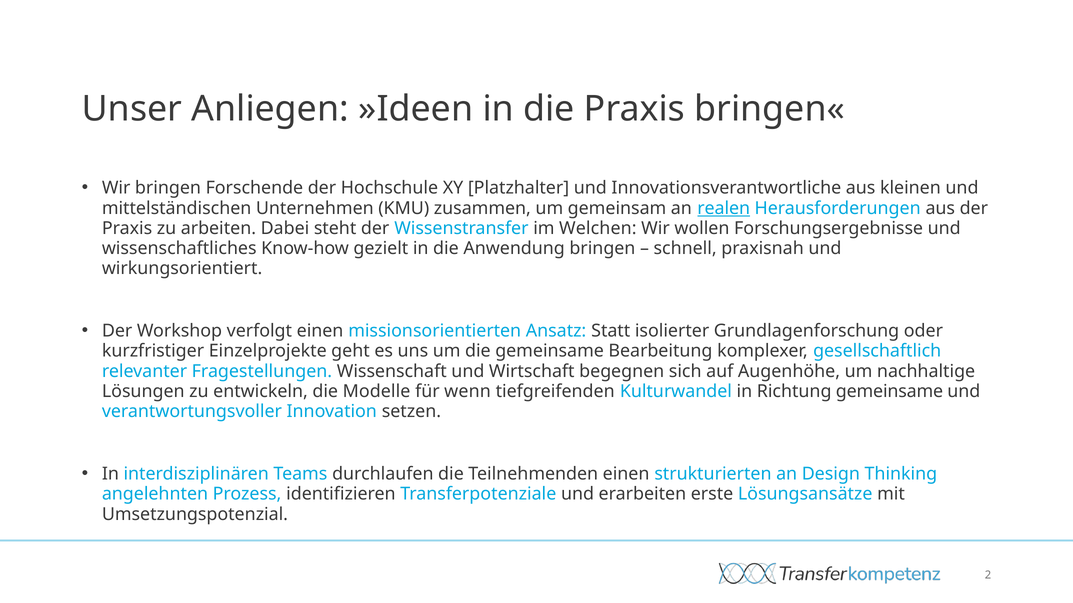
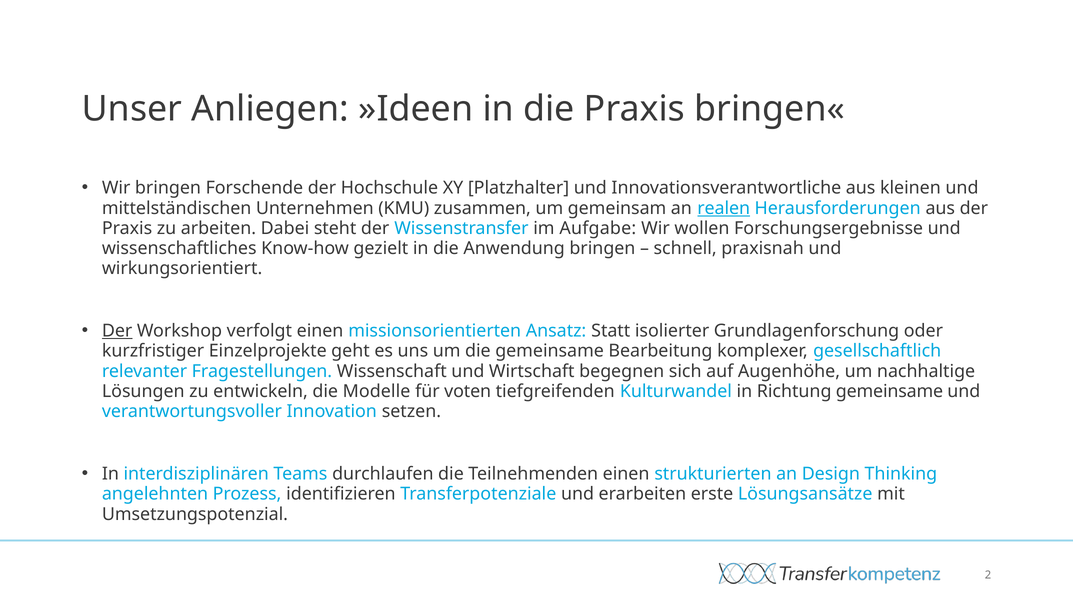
Welchen: Welchen -> Aufgabe (598, 228)
Der underline: none -> present (117, 331)
wenn: wenn -> voten (468, 392)
